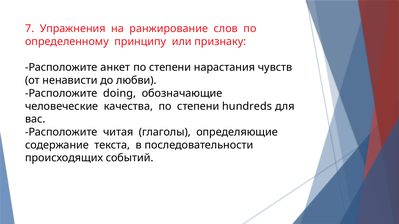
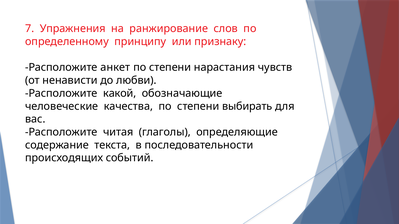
doing: doing -> какой (120, 93)
hundreds: hundreds -> выбирать (247, 106)
